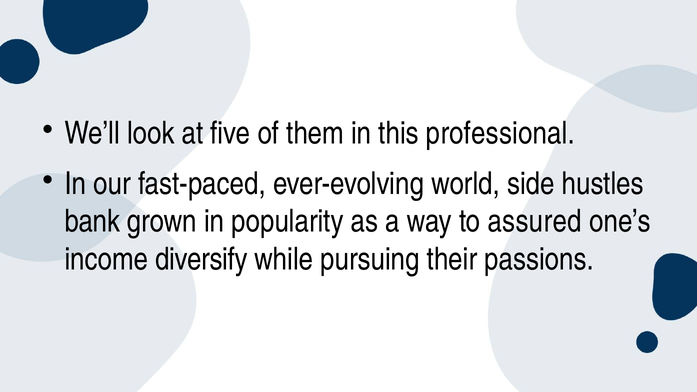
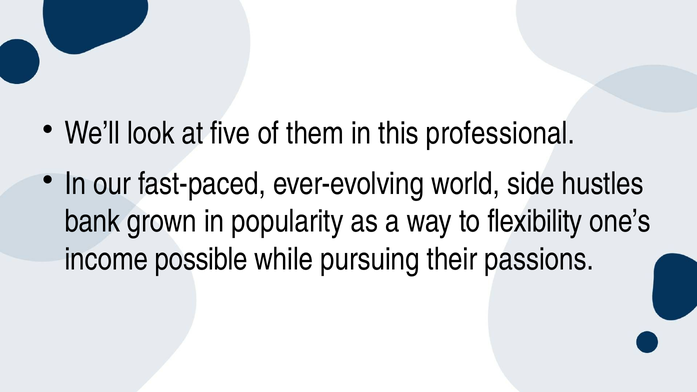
assured: assured -> flexibility (535, 222)
diversify: diversify -> possible (201, 260)
